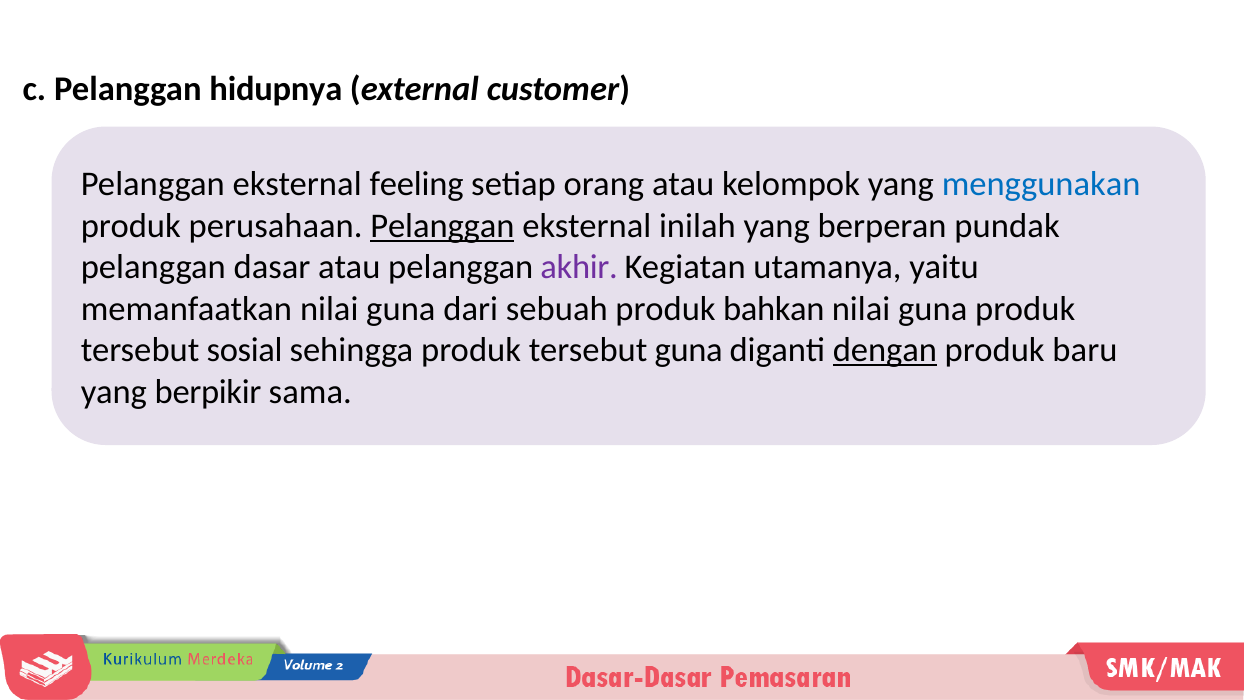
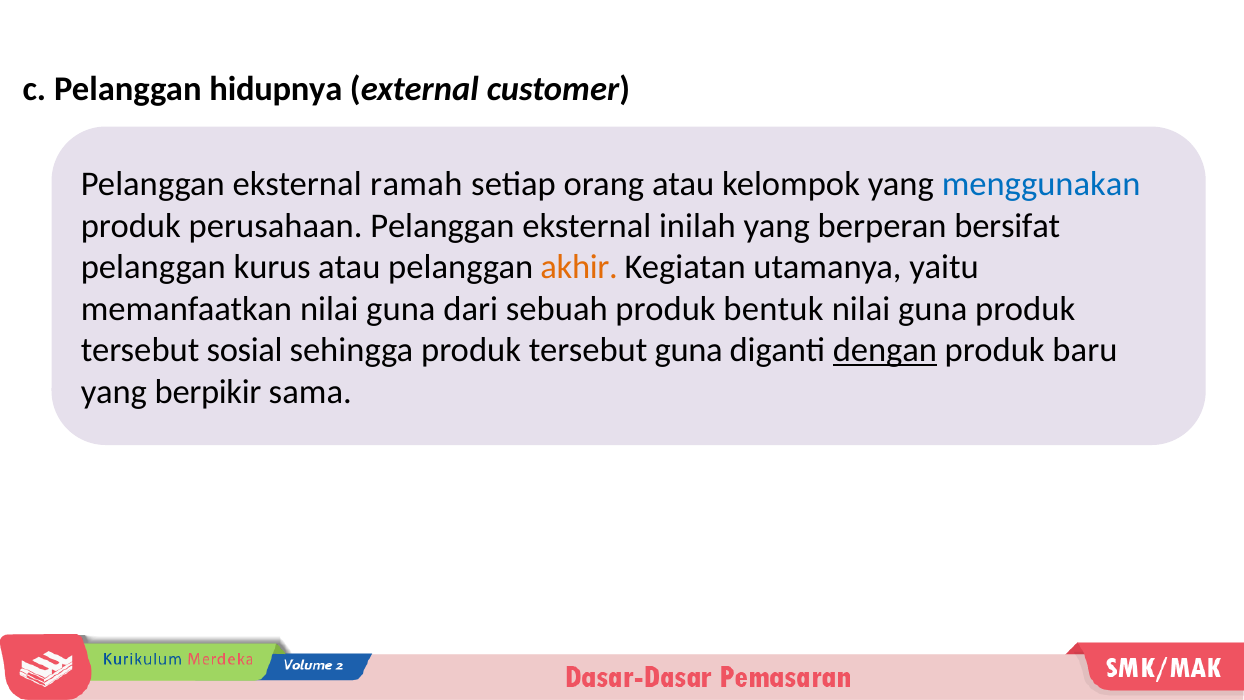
feeling: feeling -> ramah (416, 184)
Pelanggan underline: present -> none (442, 226)
pundak: pundak -> bersifat (1007, 226)
dasar: dasar -> kurus (272, 267)
akhir colour: purple -> orange (579, 267)
bahkan: bahkan -> bentuk (774, 309)
